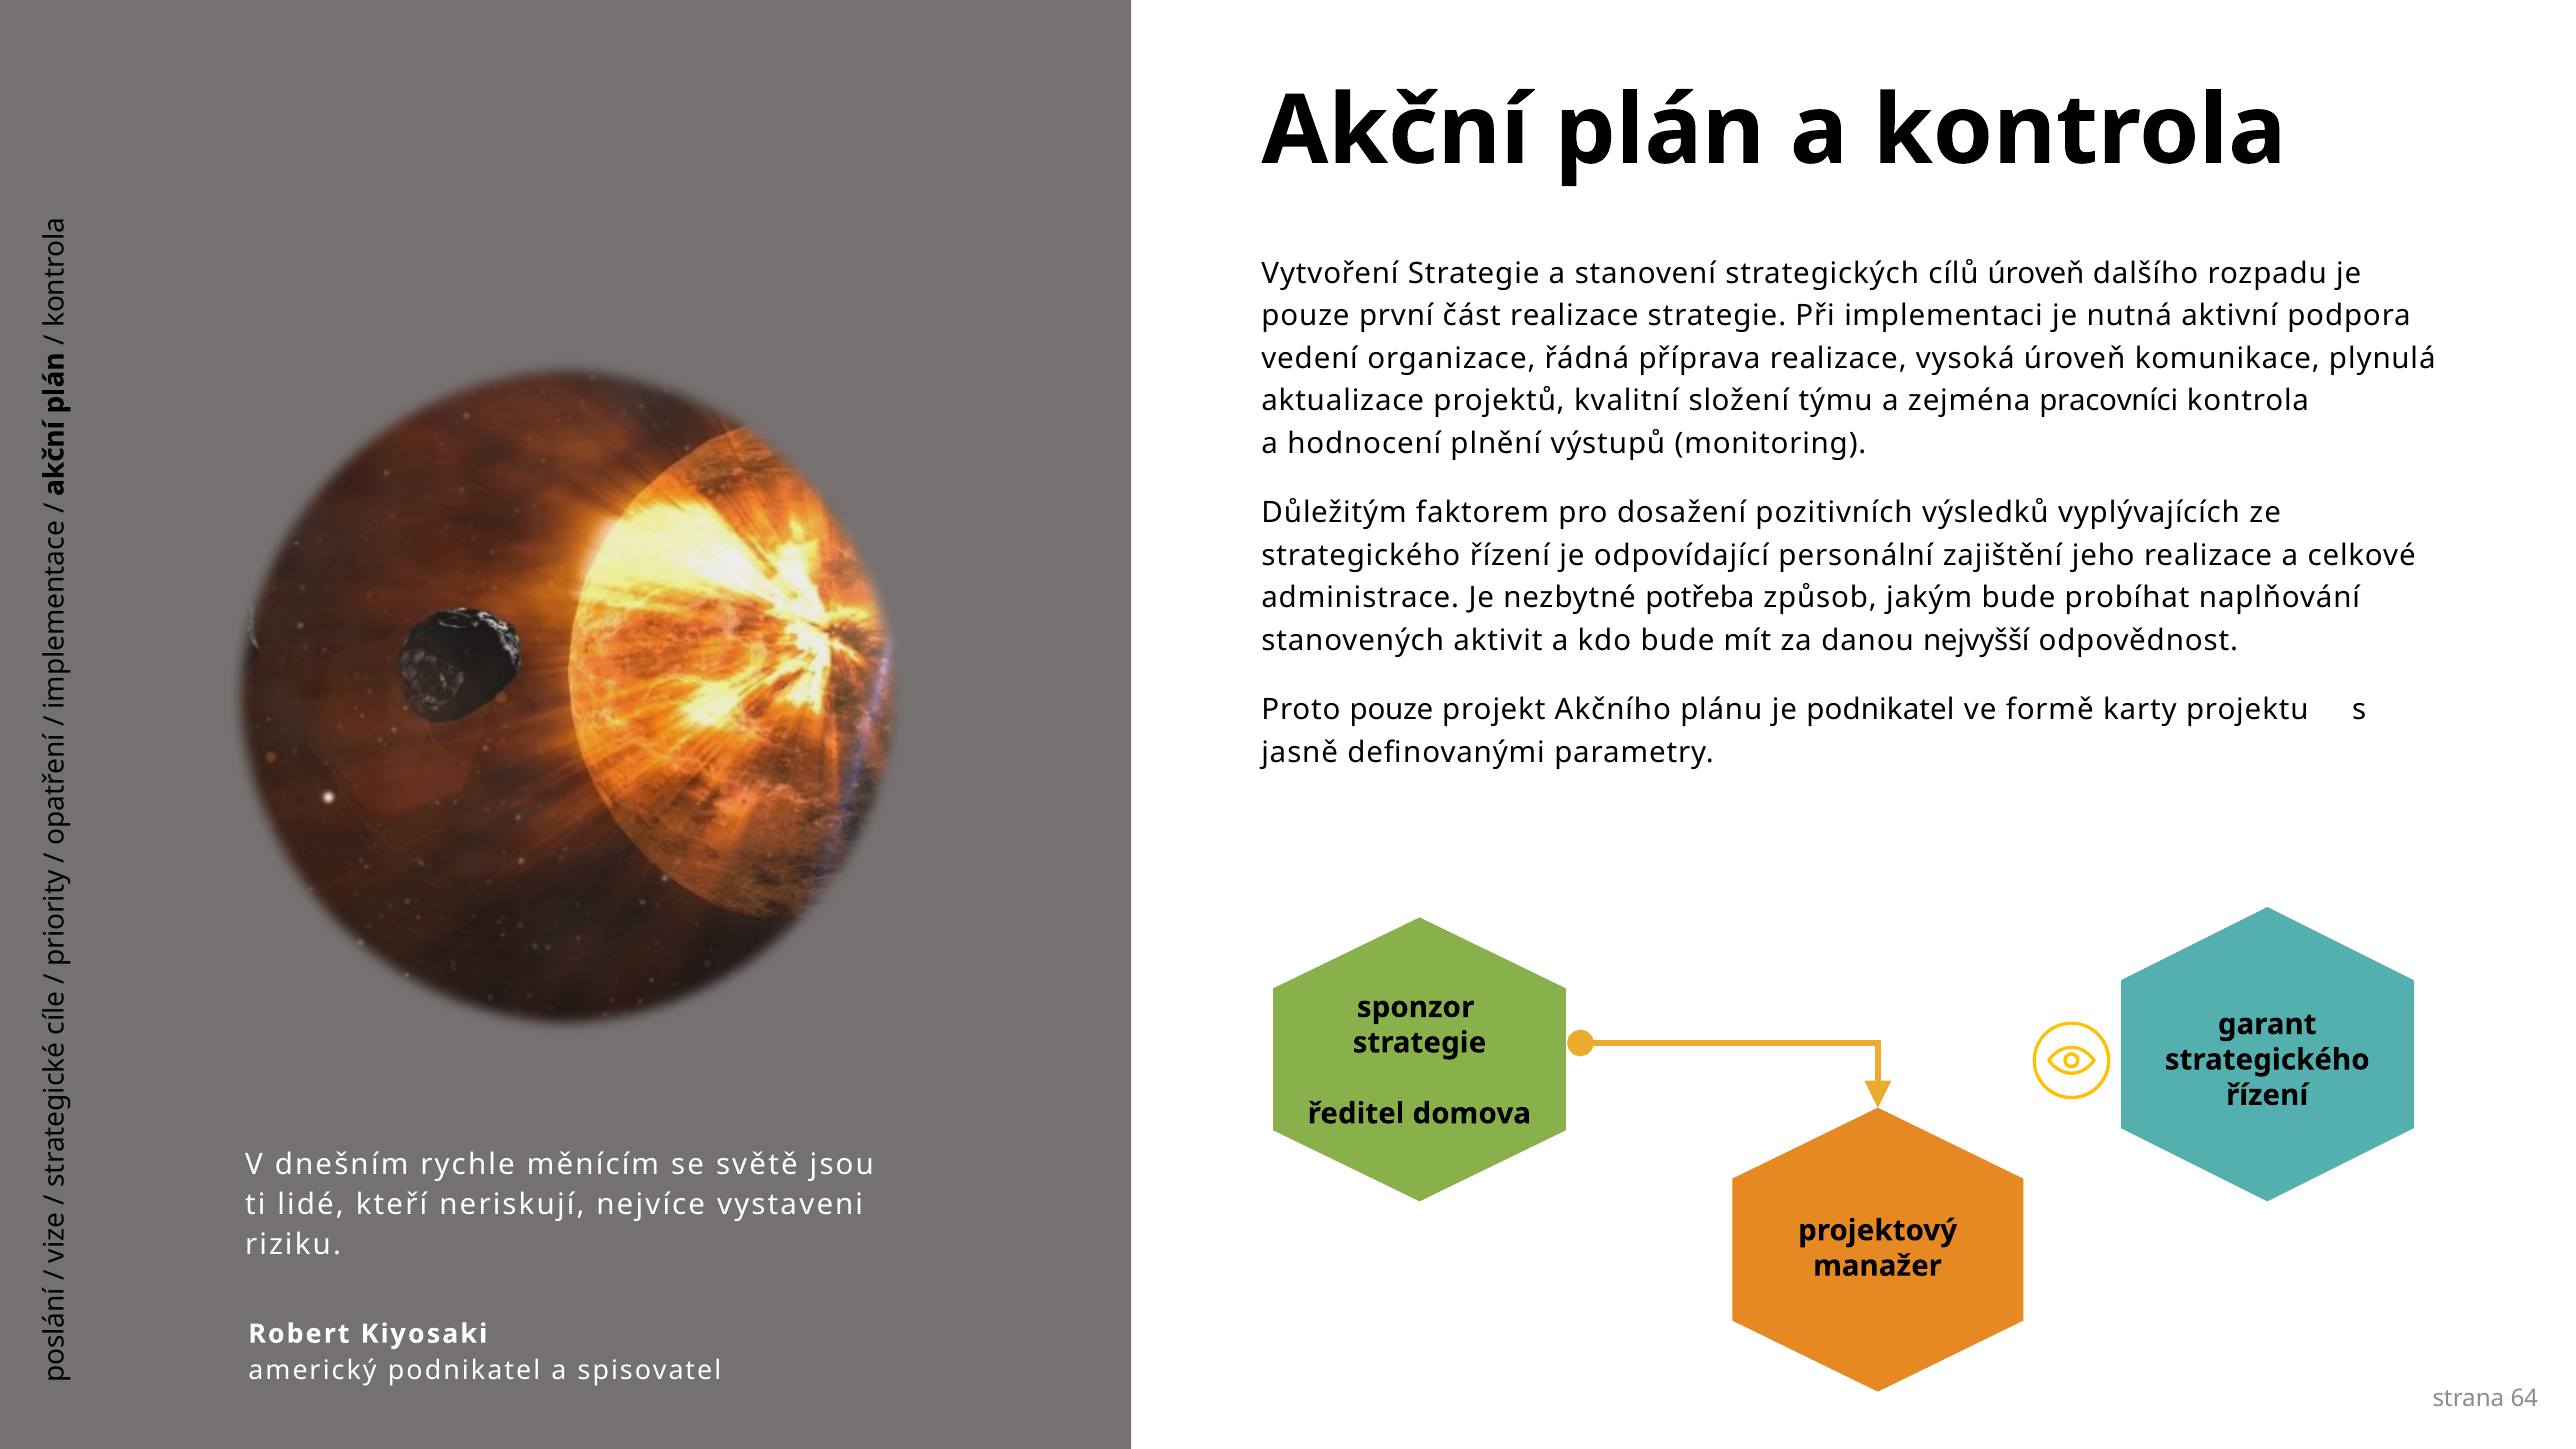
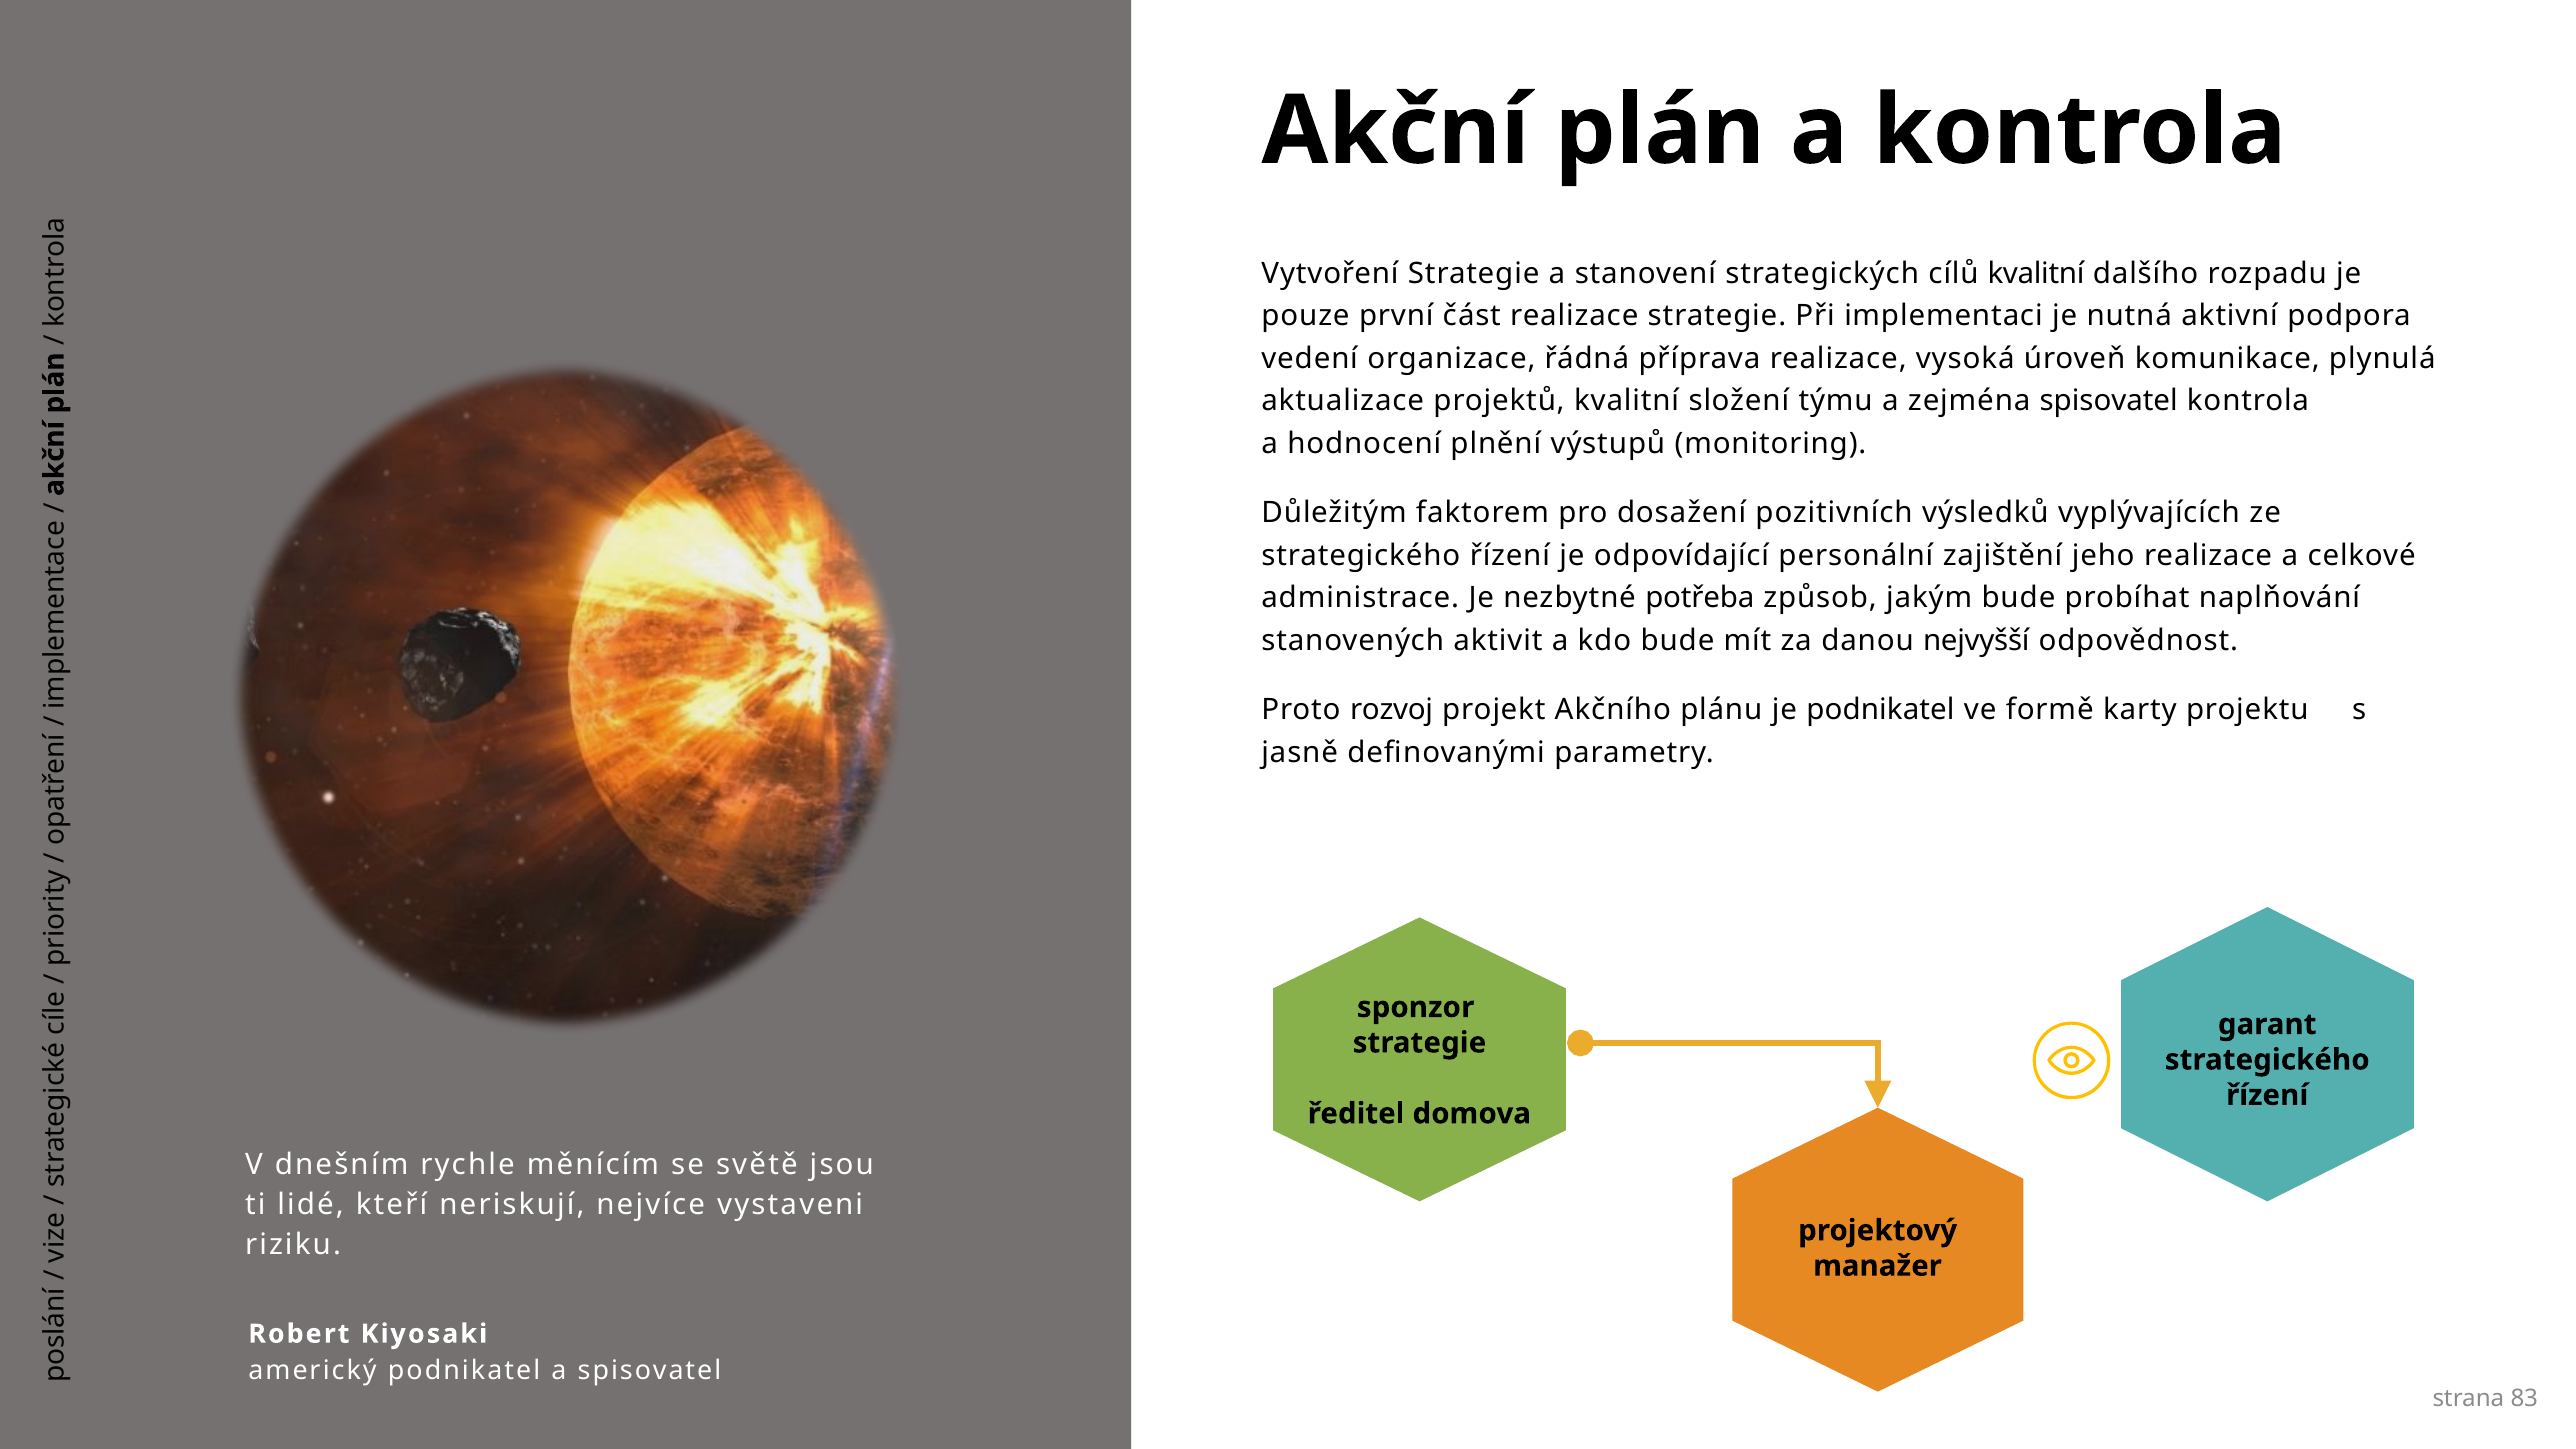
cílů úroveň: úroveň -> kvalitní (2036, 274)
zejména pracovníci: pracovníci -> spisovatel (2109, 401)
Proto pouze: pouze -> rozvoj (1392, 710)
64: 64 -> 83 (2524, 1398)
